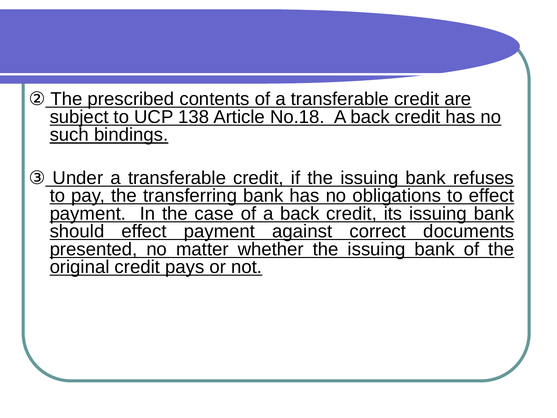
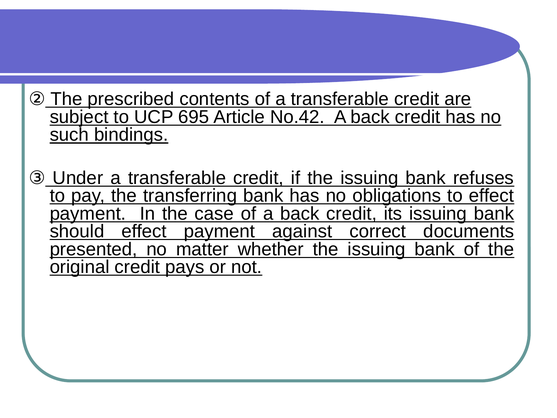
138: 138 -> 695 (194, 117)
No.18: No.18 -> No.42 (297, 117)
